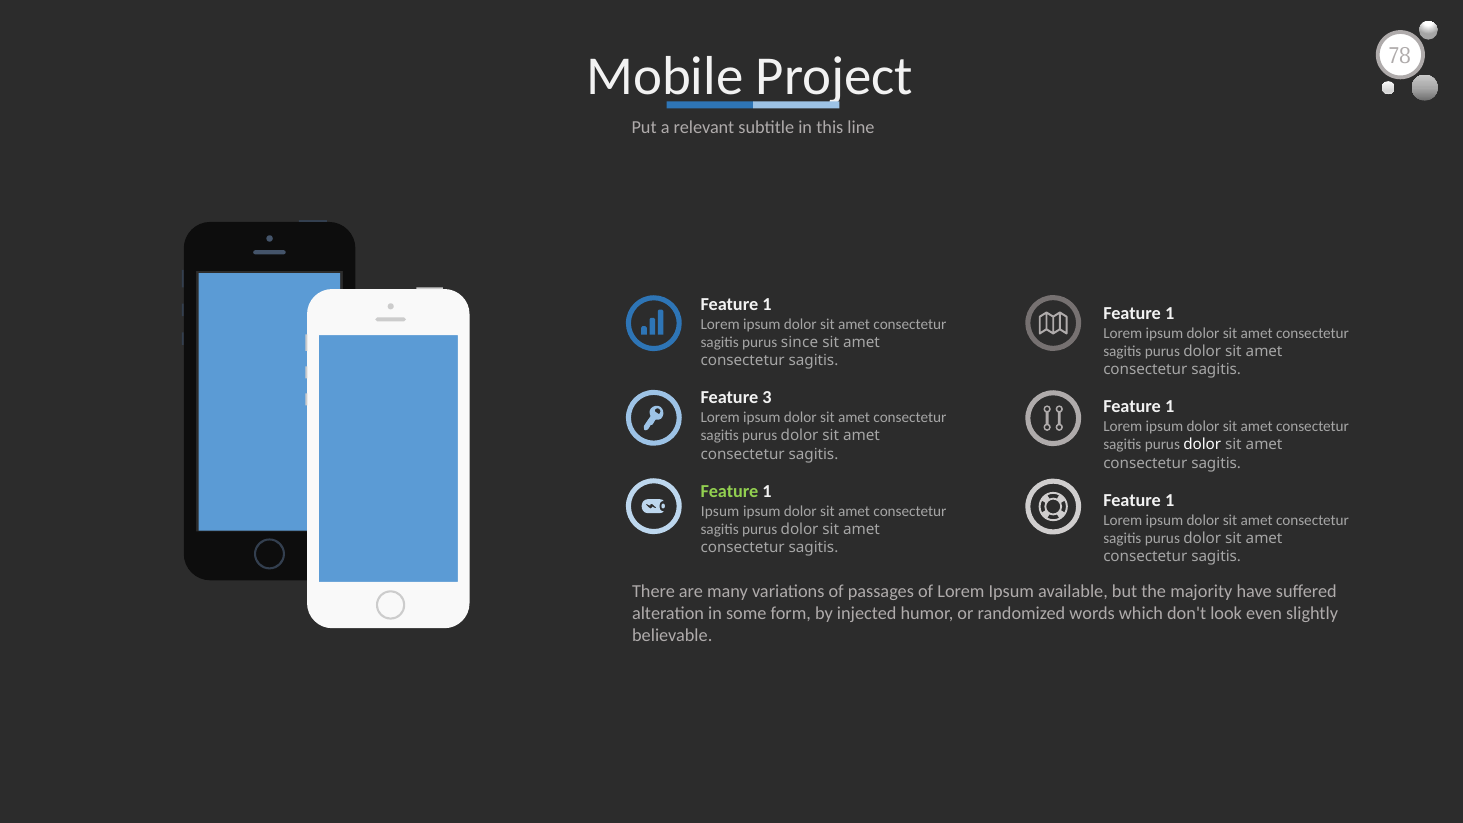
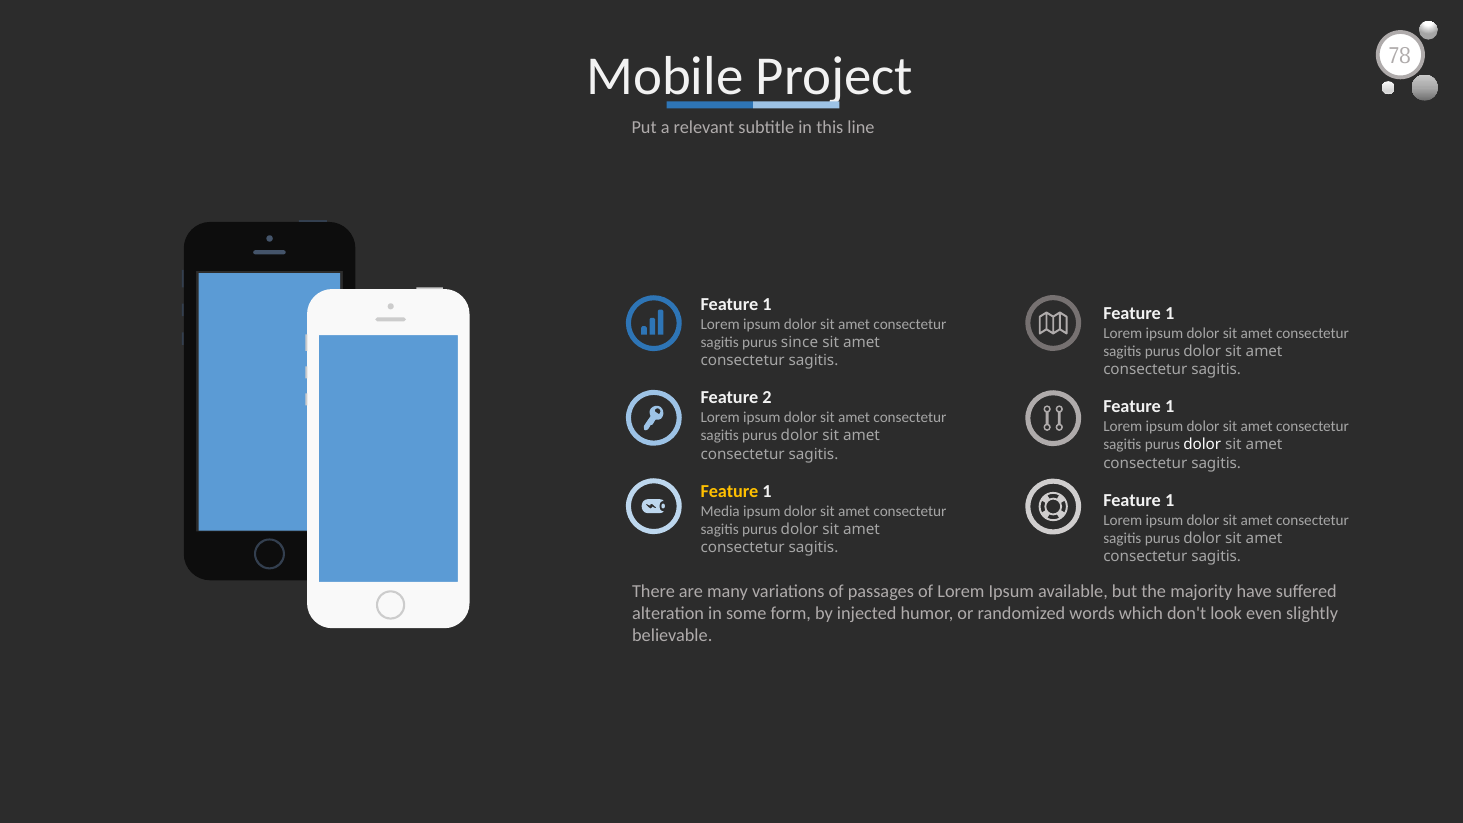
3: 3 -> 2 (767, 398)
Feature colour: light green -> yellow (729, 491)
Ipsum: Ipsum -> Media (720, 511)
